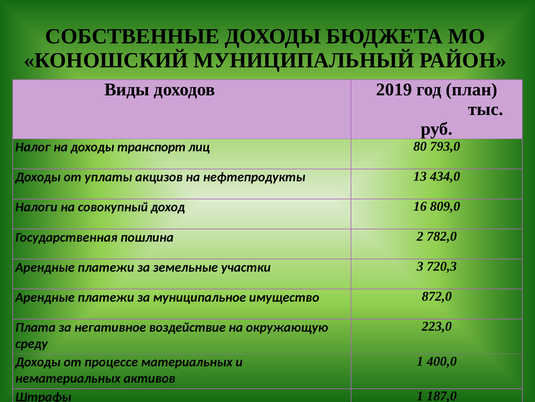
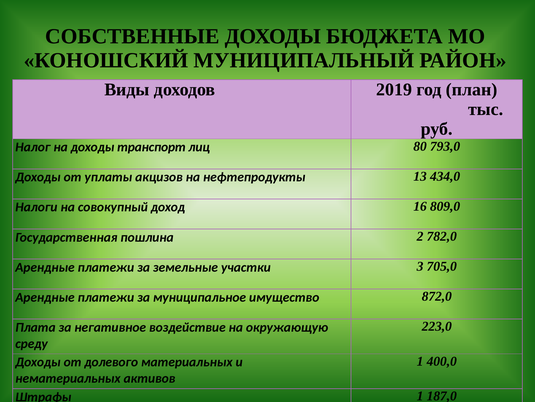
720,3: 720,3 -> 705,0 (442, 266)
процессе: процессе -> долевого (111, 362)
